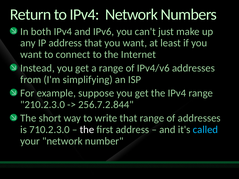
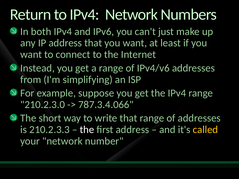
256.7.2.844: 256.7.2.844 -> 787.3.4.066 (106, 105)
710.2.3.0: 710.2.3.0 -> 210.2.3.3 (49, 130)
called colour: light blue -> yellow (205, 130)
